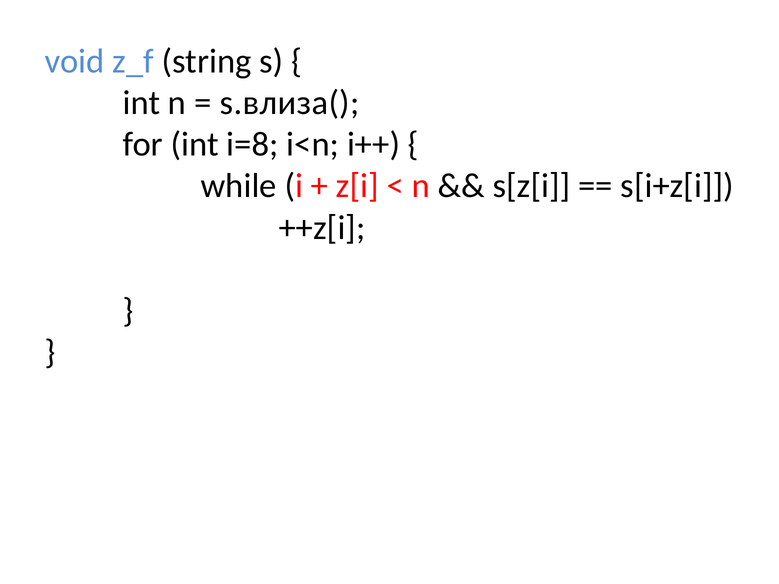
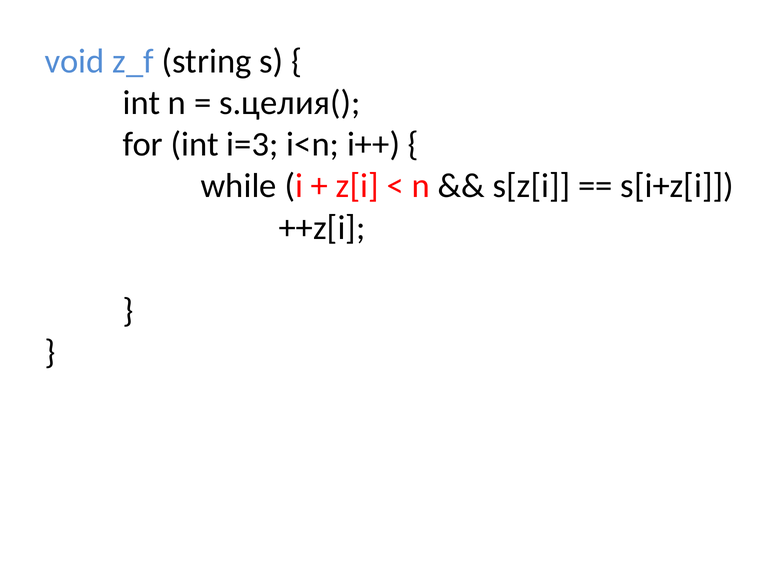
s.влиза(: s.влиза( -> s.целия( (290, 103)
i=8: i=8 -> i=3 (252, 145)
